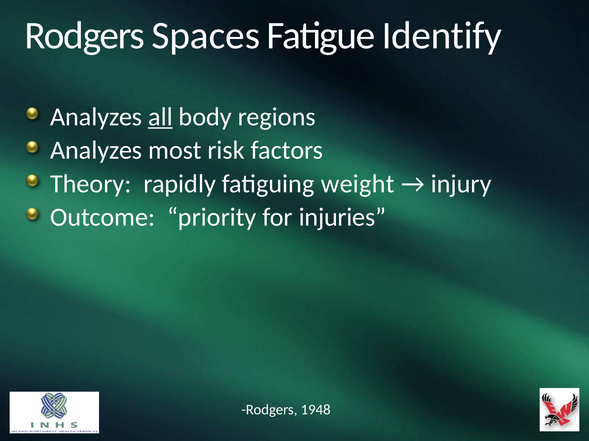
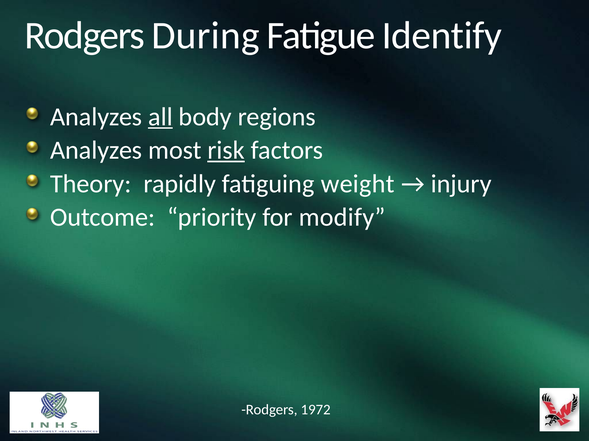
Spaces: Spaces -> During (206, 36)
risk underline: none -> present (226, 151)
injuries: injuries -> modify (342, 218)
1948: 1948 -> 1972 (316, 410)
